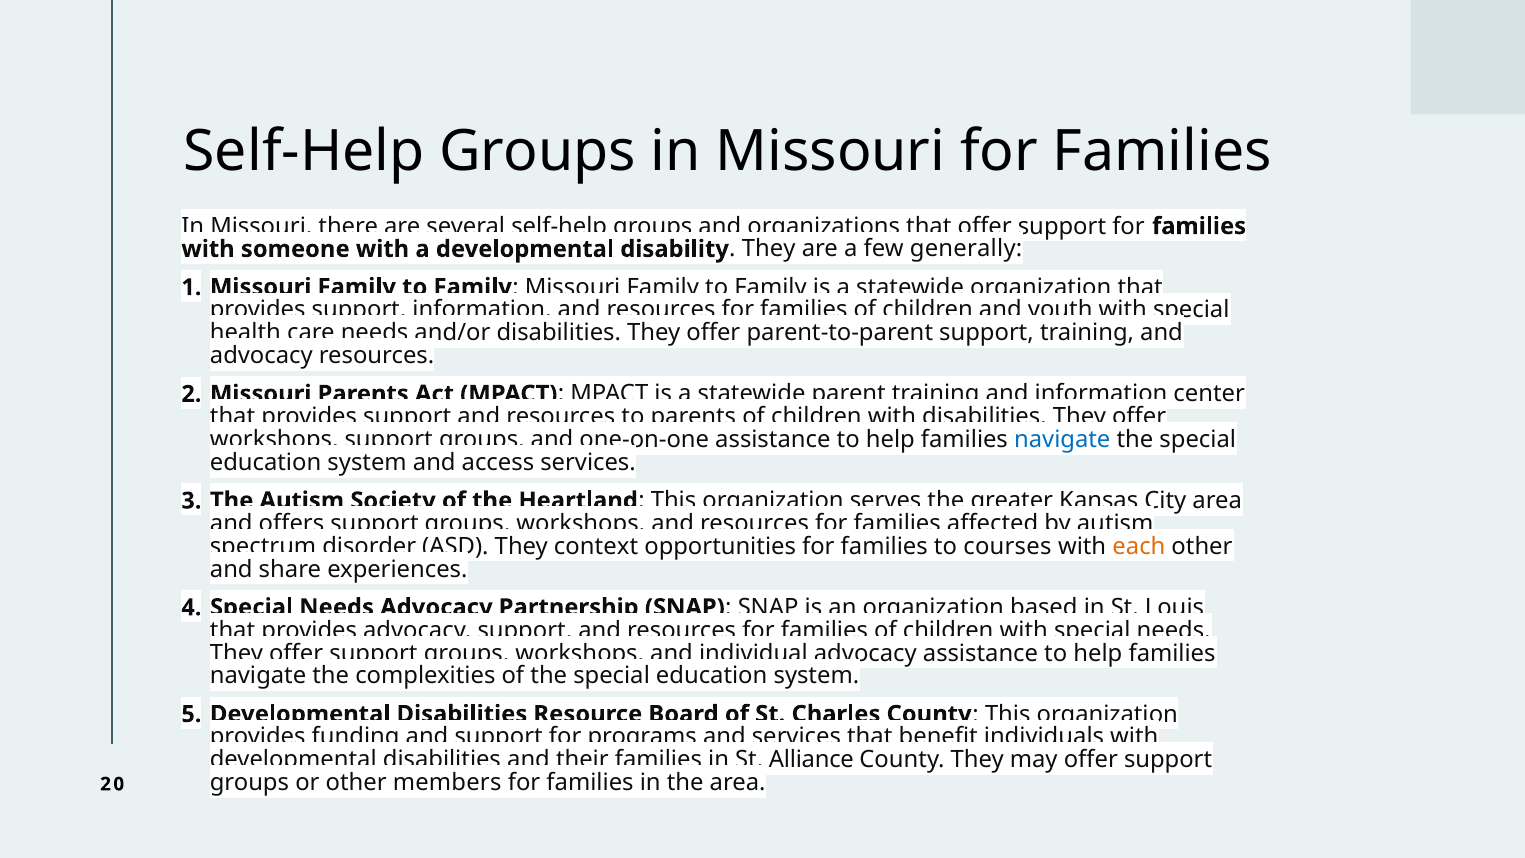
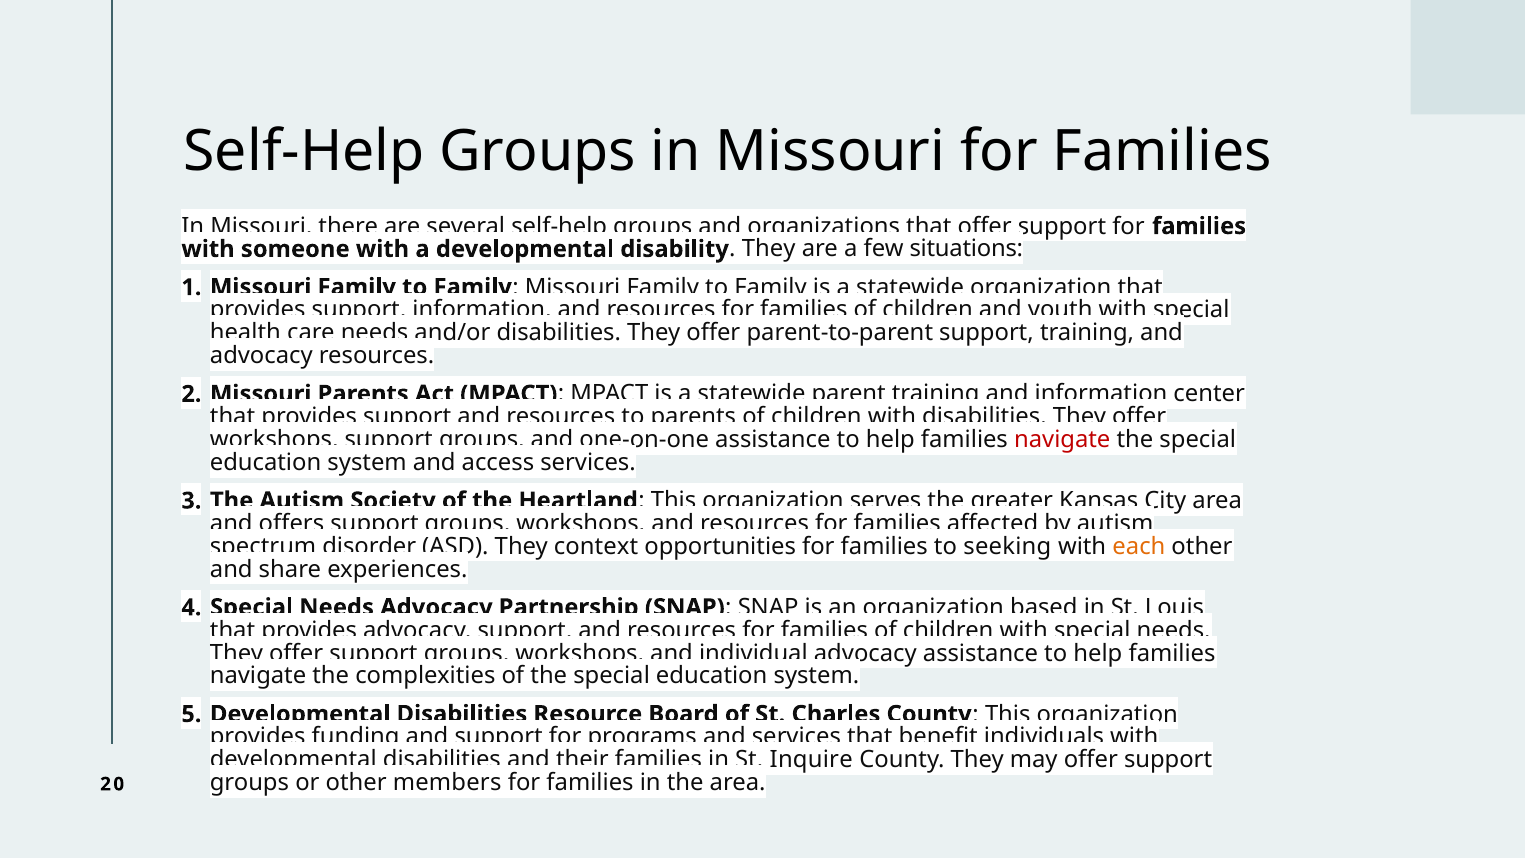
generally: generally -> situations (966, 249)
navigate colour: blue -> red (1062, 440)
courses: courses -> seeking (1007, 546)
Alliance: Alliance -> Inquire (811, 760)
